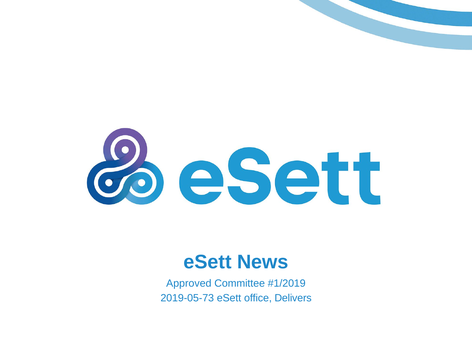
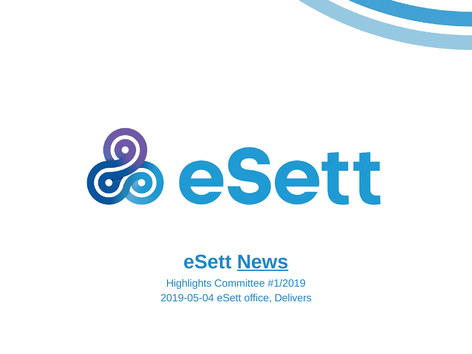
News underline: none -> present (263, 262)
Approved: Approved -> Highlights (189, 283)
2019-05-73: 2019-05-73 -> 2019-05-04 (187, 298)
